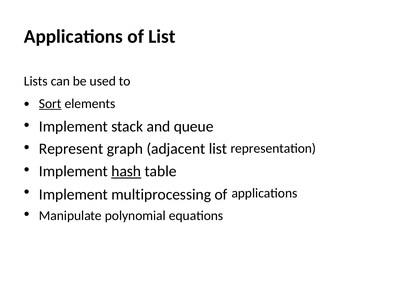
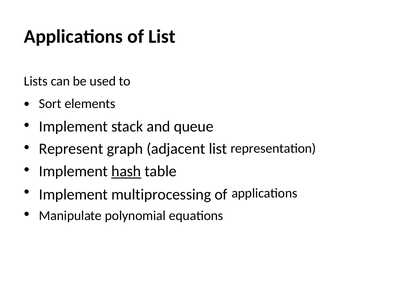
Sort underline: present -> none (50, 103)
